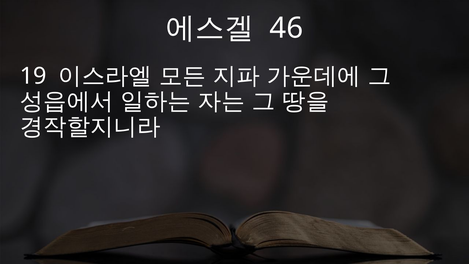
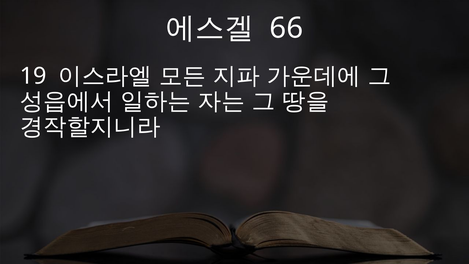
46: 46 -> 66 (286, 28)
